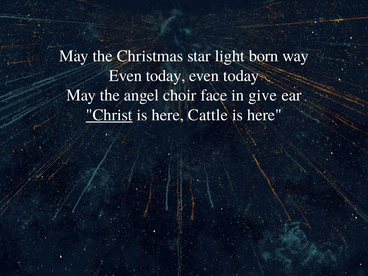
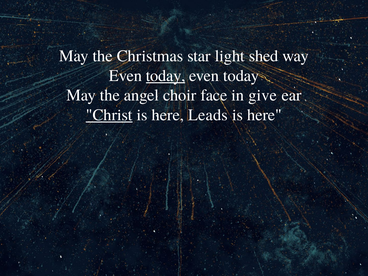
born: born -> shed (264, 56)
today underline: none -> present (166, 76)
Cattle: Cattle -> Leads (208, 115)
